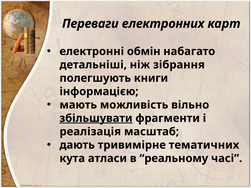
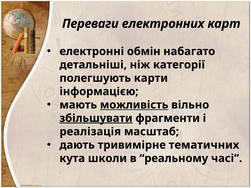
зібрання: зібрання -> категорії (179, 65)
книги: книги -> карти (151, 78)
можливість underline: none -> present (134, 105)
атласи: атласи -> школи (107, 159)
